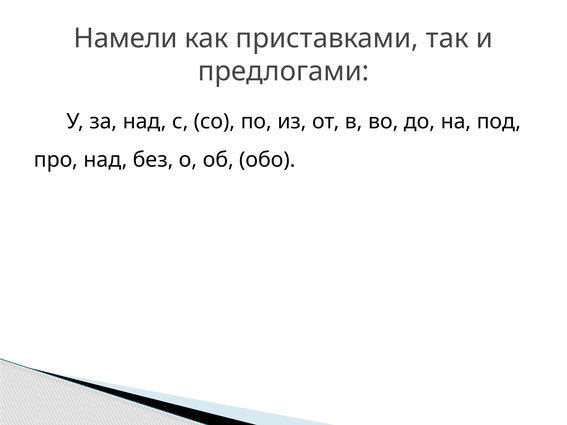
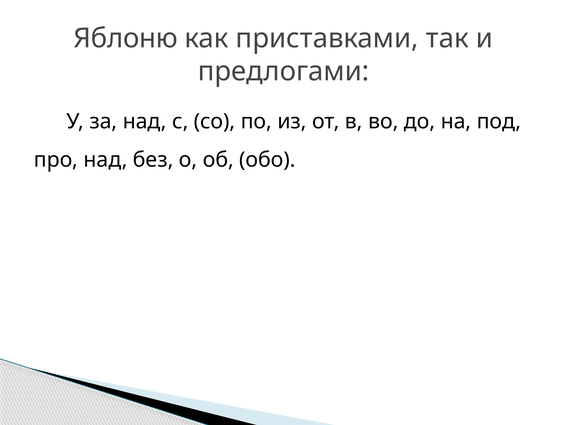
Намели: Намели -> Яблоню (126, 38)
